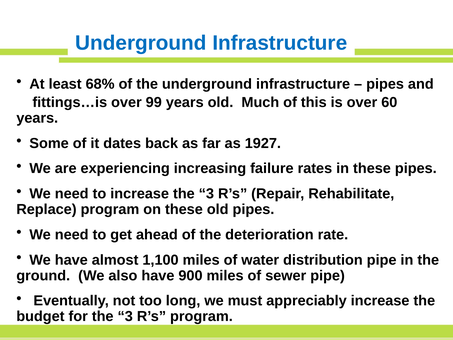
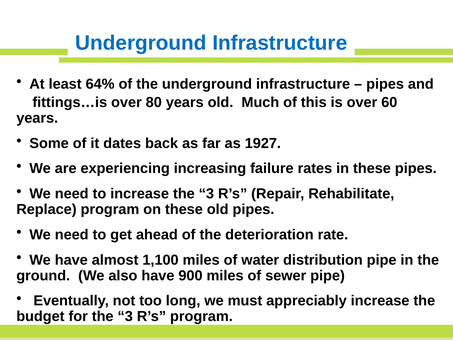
68%: 68% -> 64% (100, 84)
99: 99 -> 80 (154, 102)
